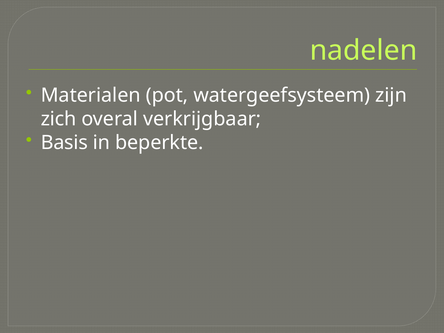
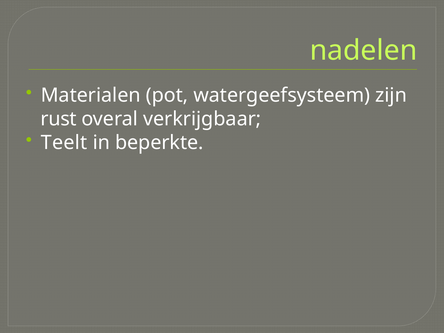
zich: zich -> rust (59, 119)
Basis: Basis -> Teelt (64, 143)
